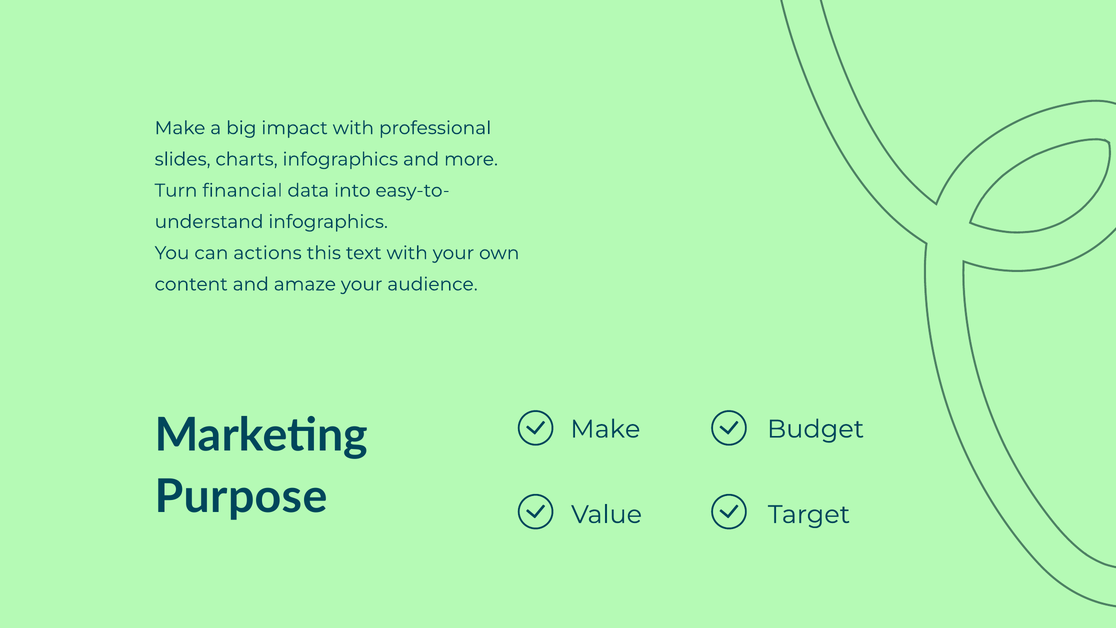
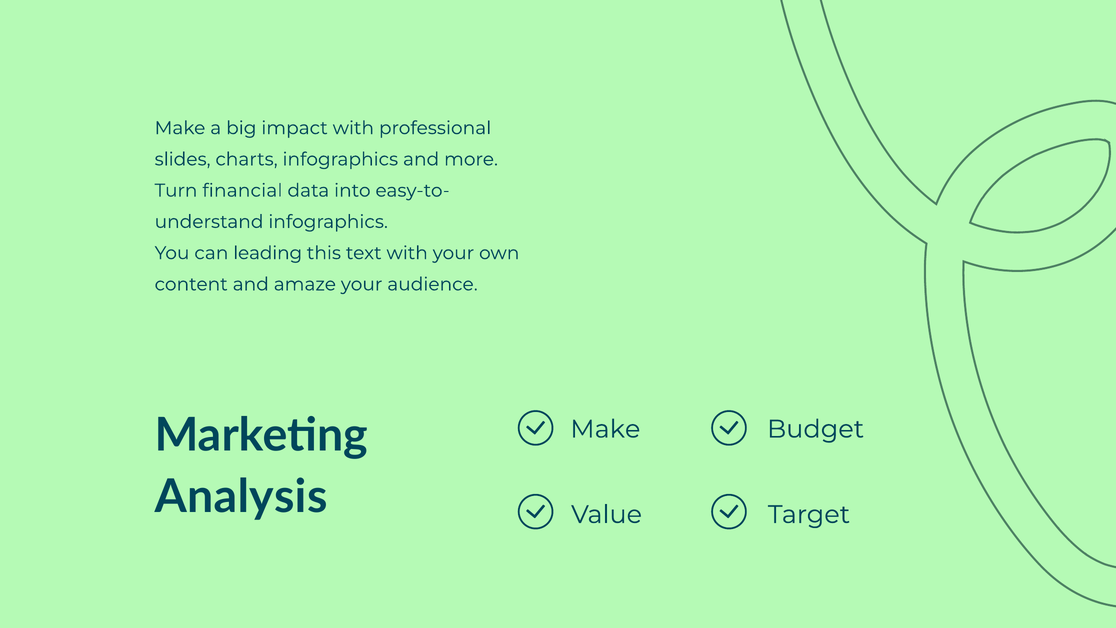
actions: actions -> leading (268, 253)
Purpose: Purpose -> Analysis (241, 497)
